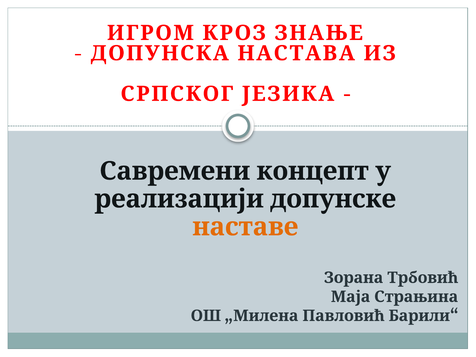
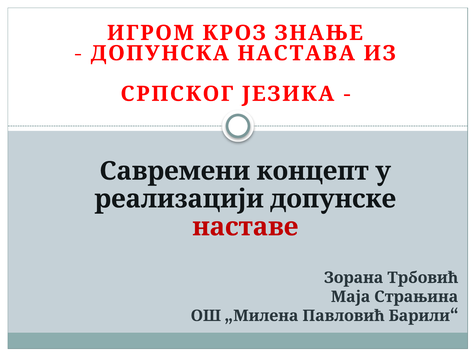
наставе colour: orange -> red (245, 227)
